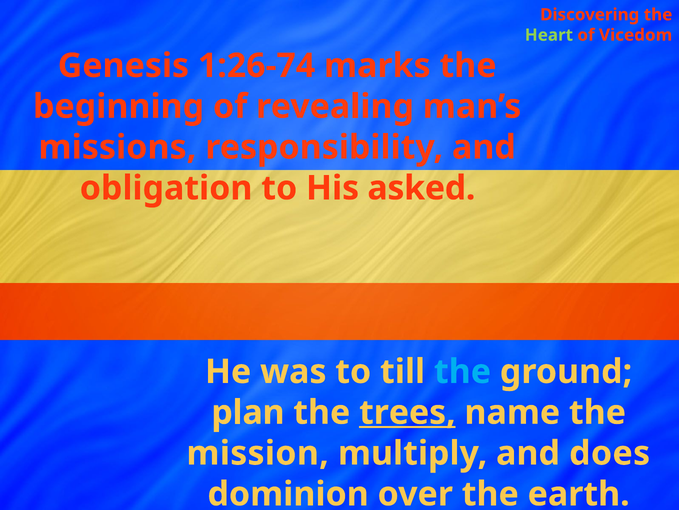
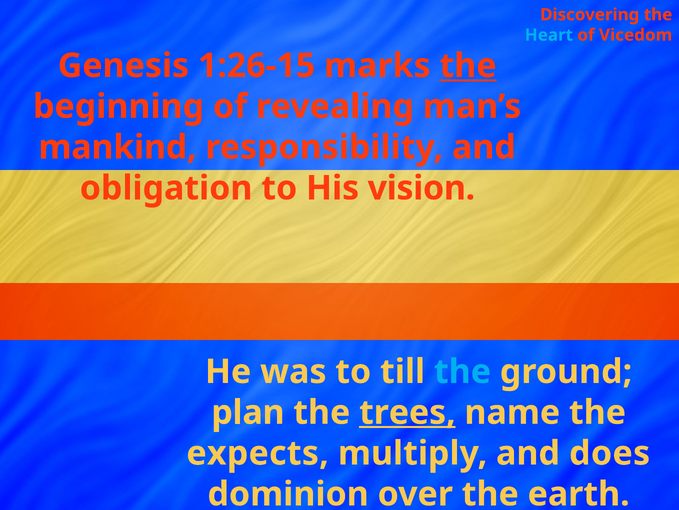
Heart colour: light green -> light blue (549, 35)
1:26-74: 1:26-74 -> 1:26-15 (257, 66)
the underline: none -> present (468, 66)
missions: missions -> mankind (118, 147)
asked: asked -> vision (421, 188)
mission: mission -> expects (258, 453)
